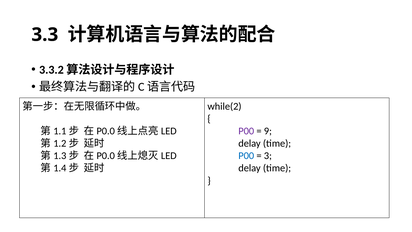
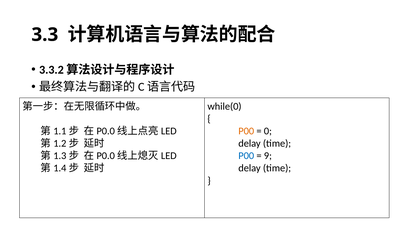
while(2: while(2 -> while(0 (224, 106)
P00 colour: purple -> orange (246, 131)
9: 9 -> 0 (268, 131)
3: 3 -> 9 (268, 156)
